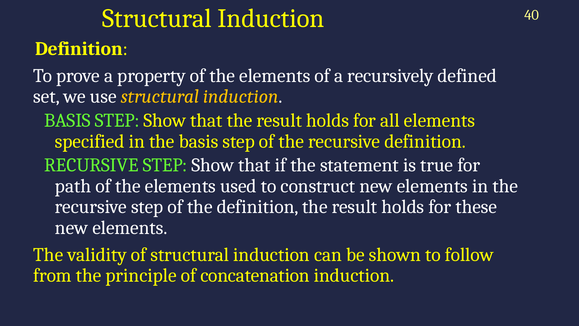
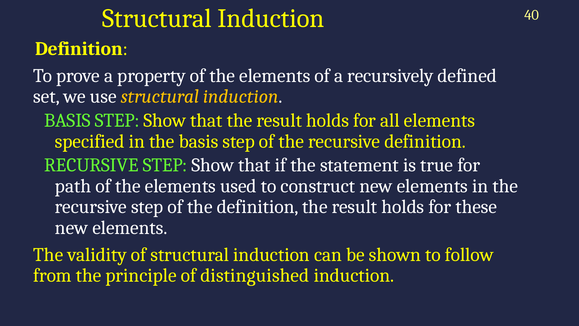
concatenation: concatenation -> distinguished (255, 275)
